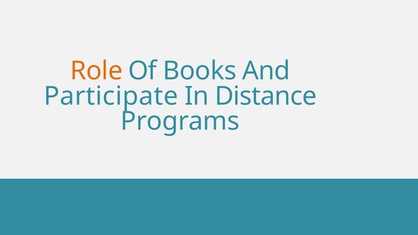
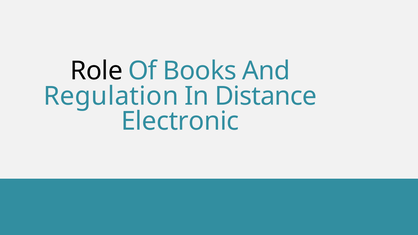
Role colour: orange -> black (96, 71)
Participate: Participate -> Regulation (111, 96)
Programs: Programs -> Electronic (180, 121)
